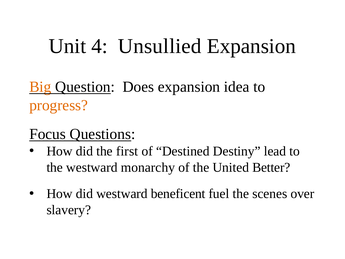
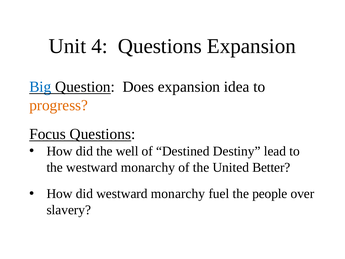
4 Unsullied: Unsullied -> Questions (160, 46)
Big colour: orange -> blue (40, 87)
first: first -> well (127, 151)
did westward beneficent: beneficent -> monarchy (178, 194)
scenes: scenes -> people (270, 194)
